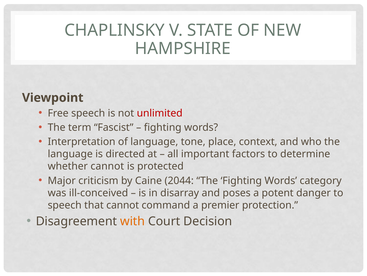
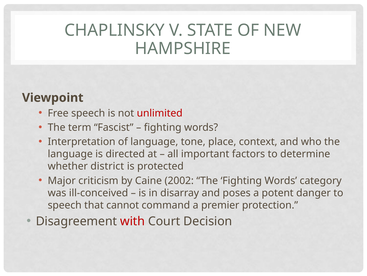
whether cannot: cannot -> district (107, 166)
2044: 2044 -> 2002 (179, 180)
with colour: orange -> red (133, 221)
